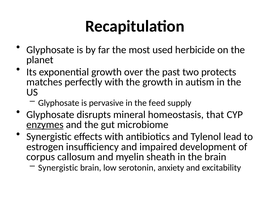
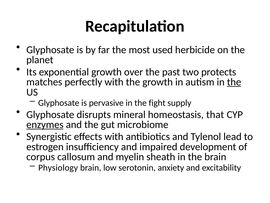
the underline: none -> present (234, 82)
feed: feed -> fight (157, 103)
Synergistic: Synergistic -> Physiology (58, 167)
